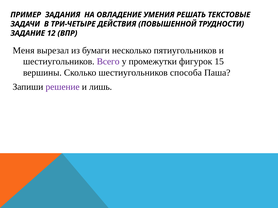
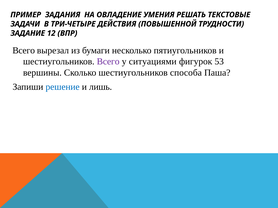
Меня: Меня -> Всего (24, 51)
промежутки: промежутки -> ситуациями (153, 62)
15: 15 -> 53 (219, 62)
решение colour: purple -> blue (63, 87)
